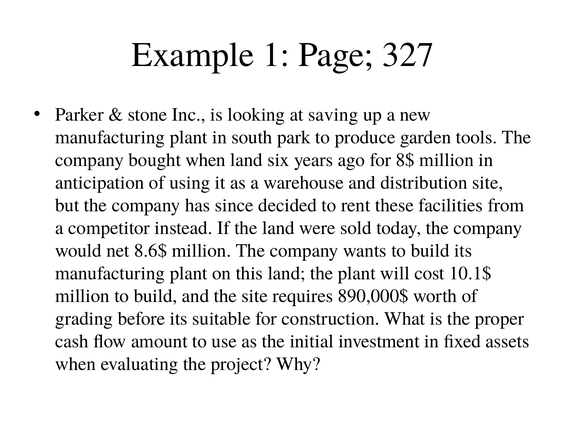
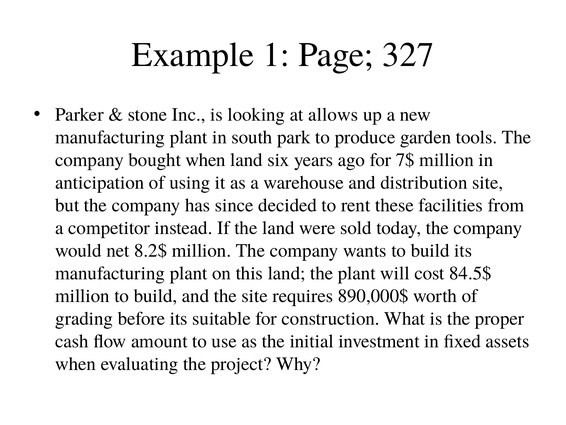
saving: saving -> allows (333, 115)
8$: 8$ -> 7$ (405, 160)
8.6$: 8.6$ -> 8.2$ (151, 250)
10.1$: 10.1$ -> 84.5$ (470, 273)
